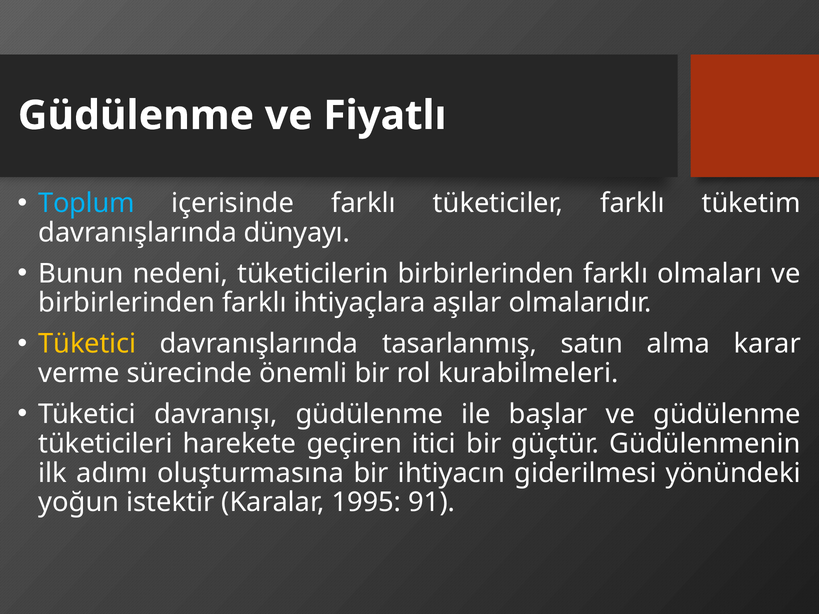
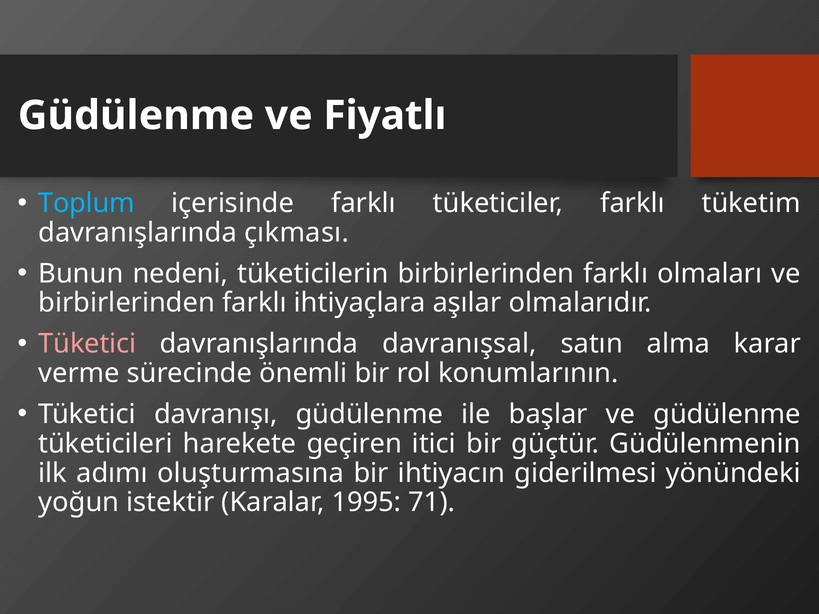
dünyayı: dünyayı -> çıkması (297, 233)
Tüketici colour: yellow -> pink (87, 344)
tasarlanmış: tasarlanmış -> davranışsal (459, 344)
kurabilmeleri: kurabilmeleri -> konumlarının (528, 373)
91: 91 -> 71 (432, 503)
